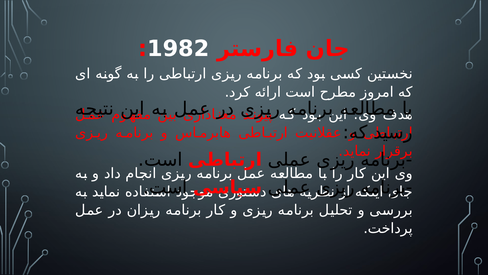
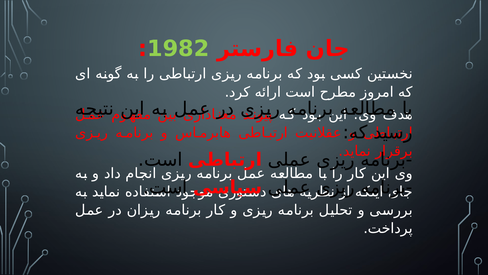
1982 colour: white -> light green (178, 49)
